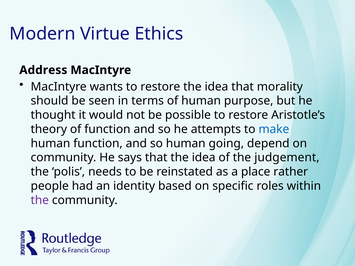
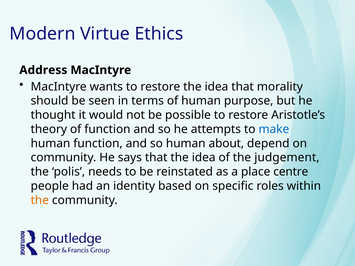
going: going -> about (226, 144)
rather: rather -> centre (291, 172)
the colour: purple -> orange (40, 200)
